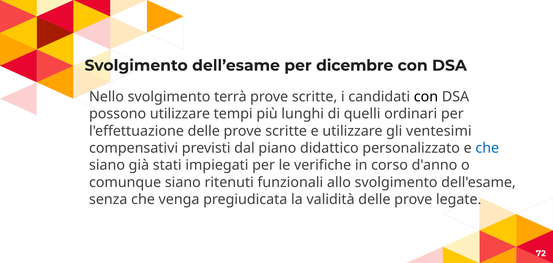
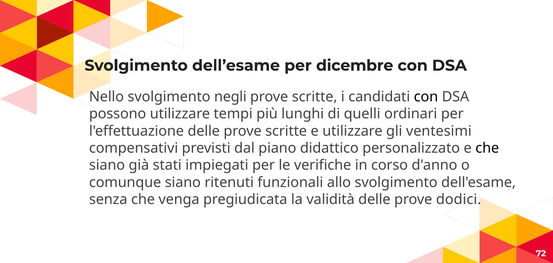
terrà: terrà -> negli (230, 97)
che colour: blue -> black (487, 148)
legate: legate -> dodici (459, 200)
